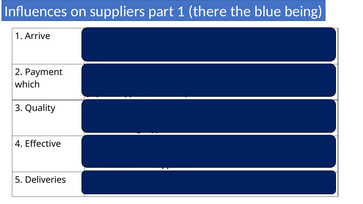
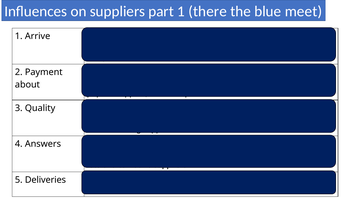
blue being: being -> meet (303, 11)
which: which -> about (27, 85)
Effective: Effective -> Answers (43, 144)
